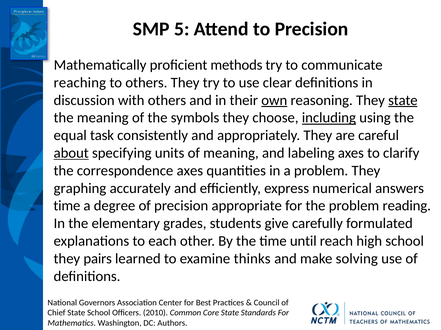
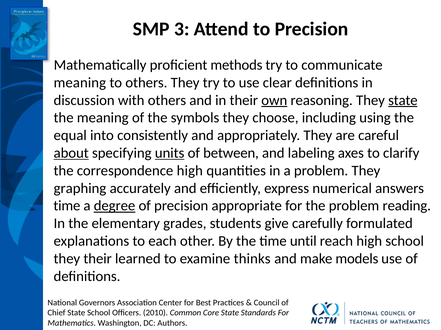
5: 5 -> 3 (182, 29)
reaching: reaching -> meaning (80, 83)
including underline: present -> none (329, 118)
task: task -> into (102, 136)
units underline: none -> present (170, 153)
of meaning: meaning -> between (231, 153)
correspondence axes: axes -> high (190, 171)
degree underline: none -> present (115, 206)
they pairs: pairs -> their (98, 259)
solving: solving -> models (357, 259)
